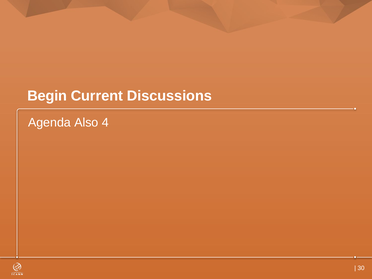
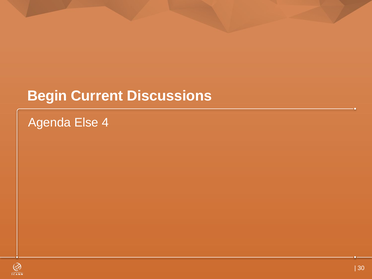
Also: Also -> Else (86, 123)
